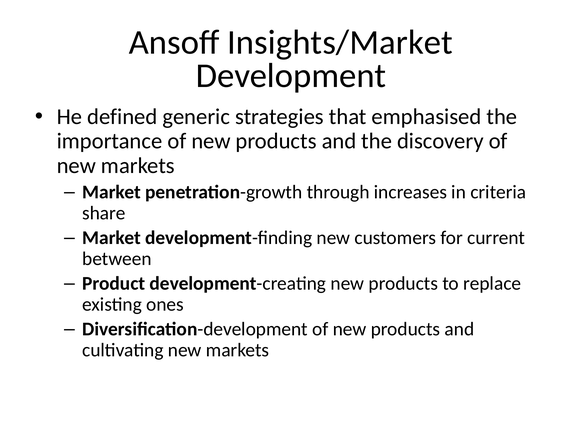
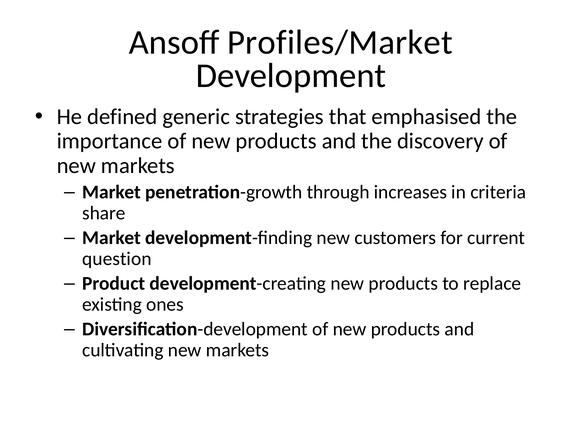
Insights/Market: Insights/Market -> Profiles/Market (340, 42)
between: between -> question (117, 259)
